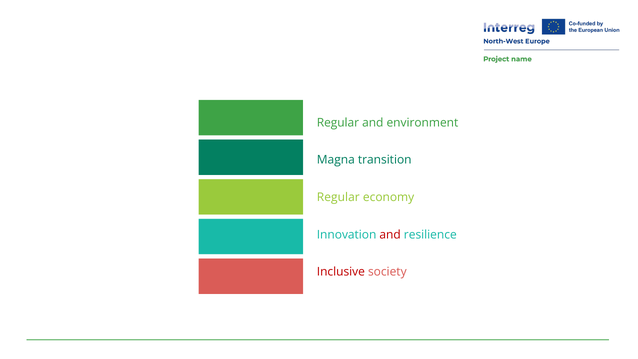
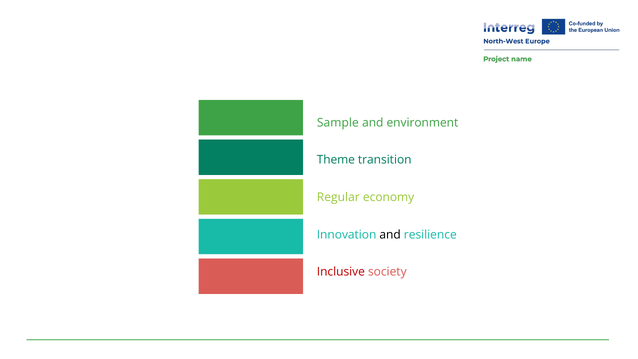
Regular: Regular -> Sample (338, 123)
Magna: Magna -> Theme (336, 160)
and colour: red -> black (390, 235)
